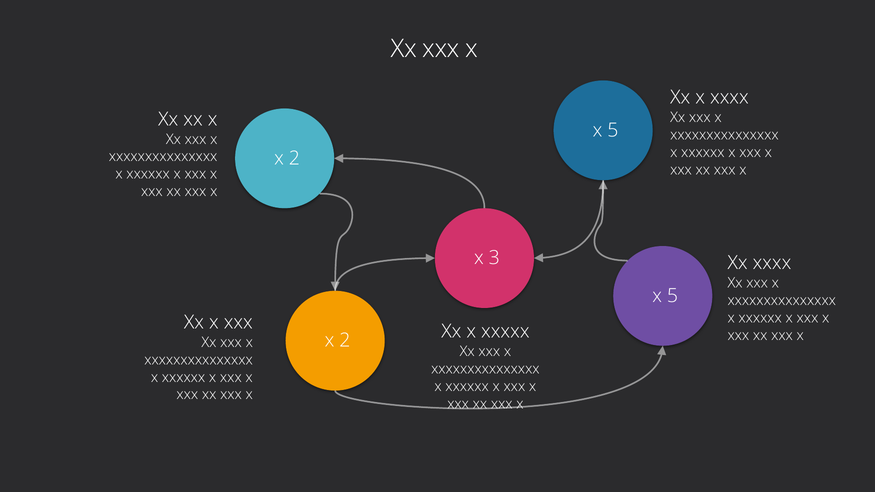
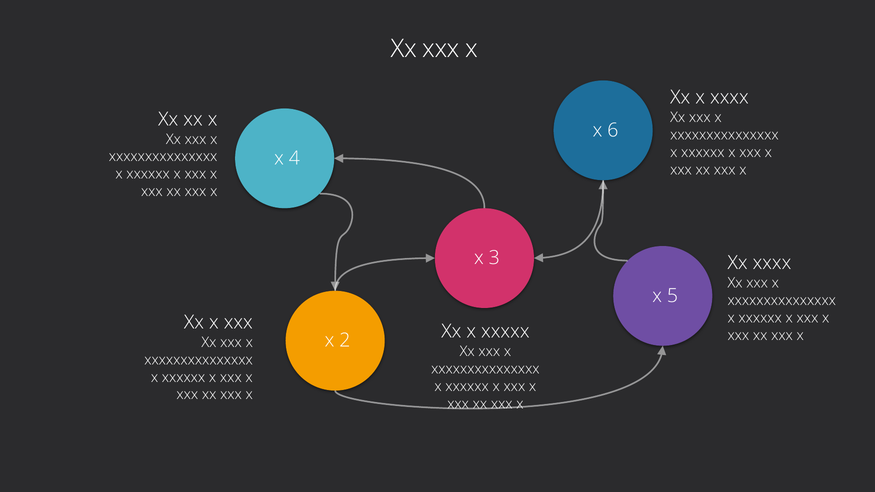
5: 5 -> 6 (613, 130)
2: 2 -> 4 (294, 158)
